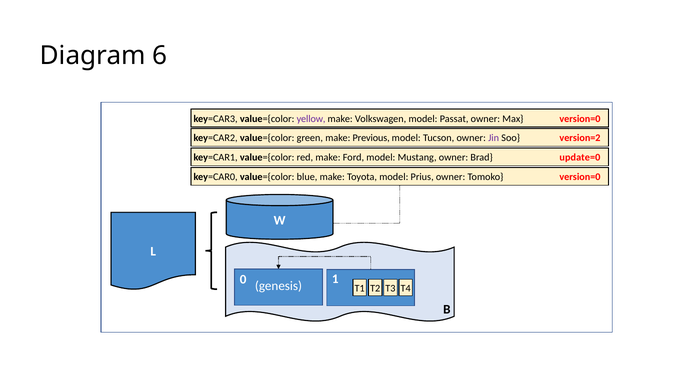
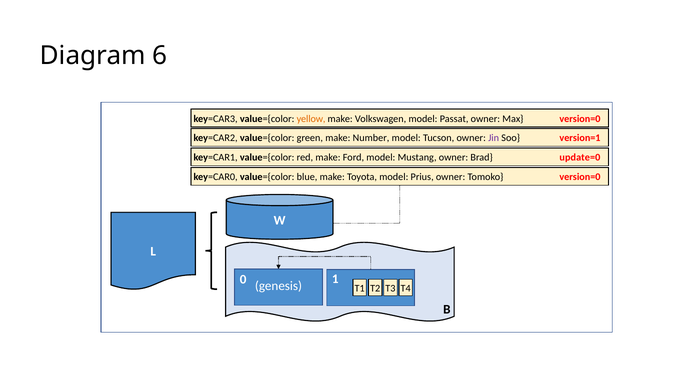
yellow colour: purple -> orange (311, 119)
Previous: Previous -> Number (371, 138)
version=2: version=2 -> version=1 (580, 138)
